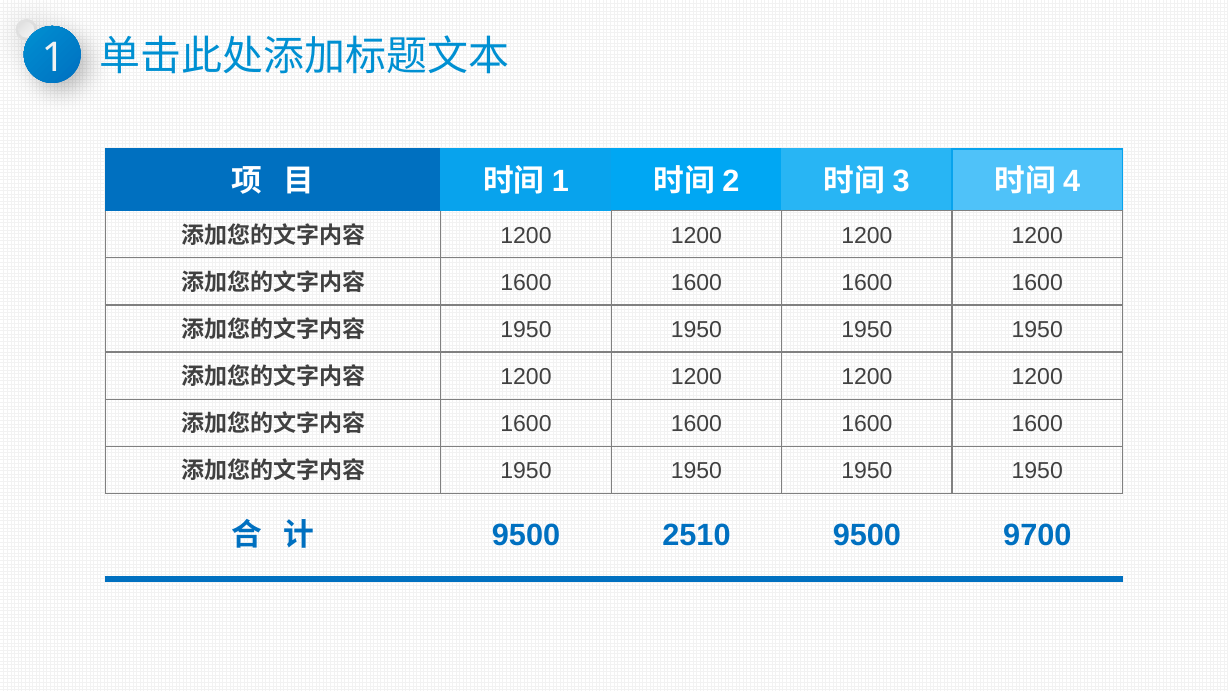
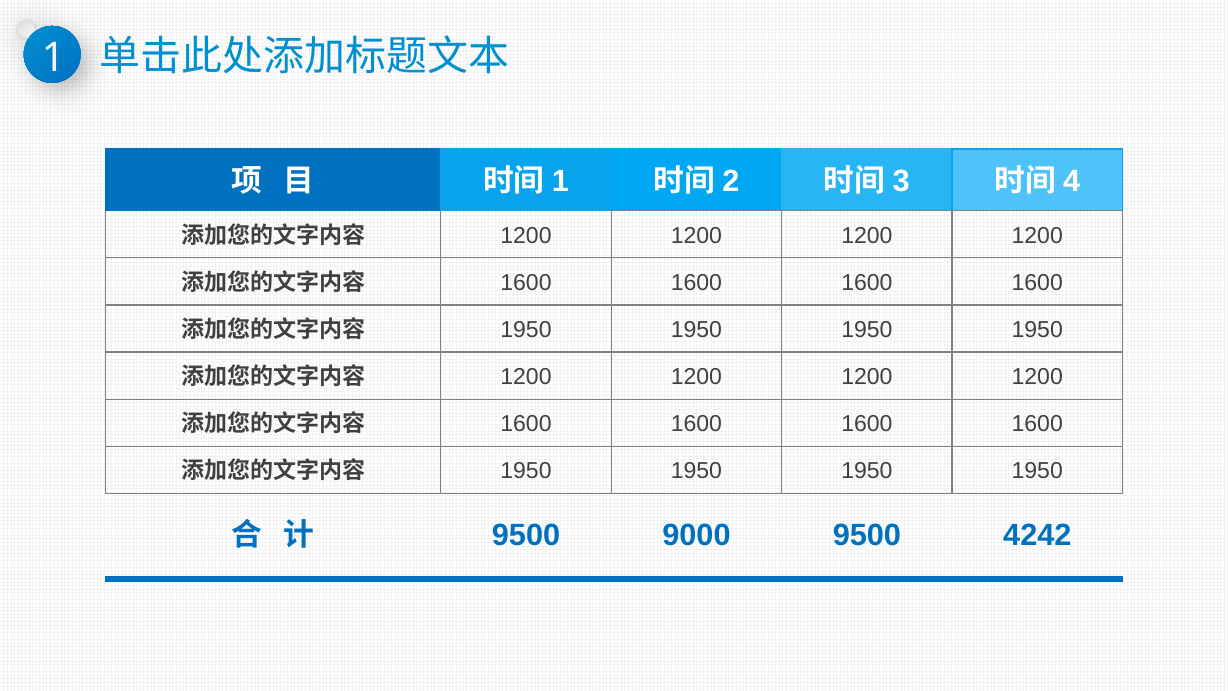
2510: 2510 -> 9000 (696, 535)
9700: 9700 -> 4242 (1037, 535)
